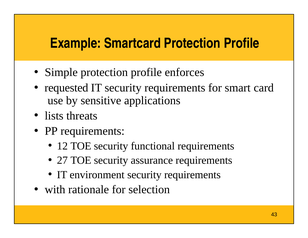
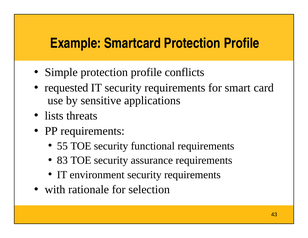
enforces: enforces -> conflicts (185, 72)
12: 12 -> 55 (62, 146)
27: 27 -> 83 (62, 160)
